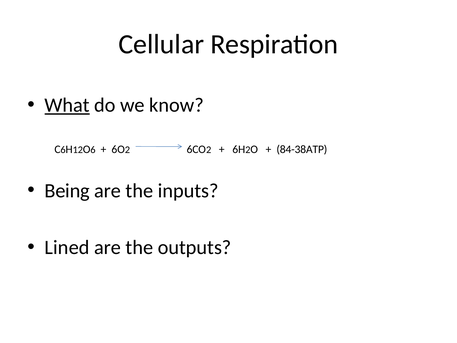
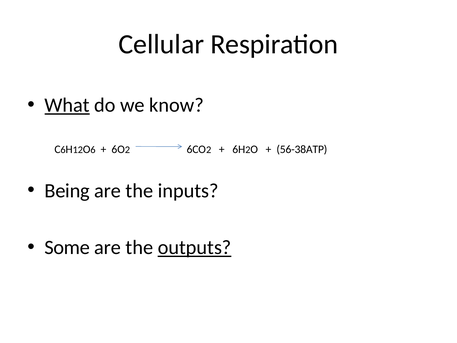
84-38ATP: 84-38ATP -> 56-38ATP (302, 149)
Lined: Lined -> Some (67, 247)
outputs underline: none -> present (195, 247)
